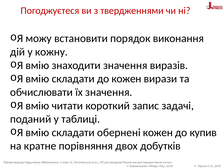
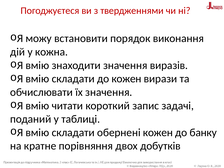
кожну: кожну -> кожна (51, 52)
купив: купив -> банку (203, 133)
